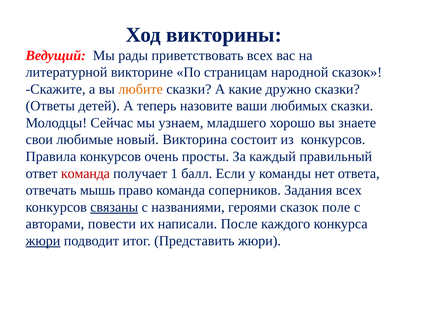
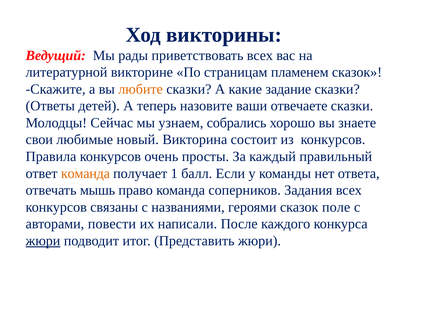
народной: народной -> пламенем (300, 72)
дружно: дружно -> задание (288, 89)
любимых: любимых -> отвечаете (299, 106)
младшего: младшего -> собрались (237, 123)
команда colour: red -> orange (85, 173)
связаны underline: present -> none (114, 207)
